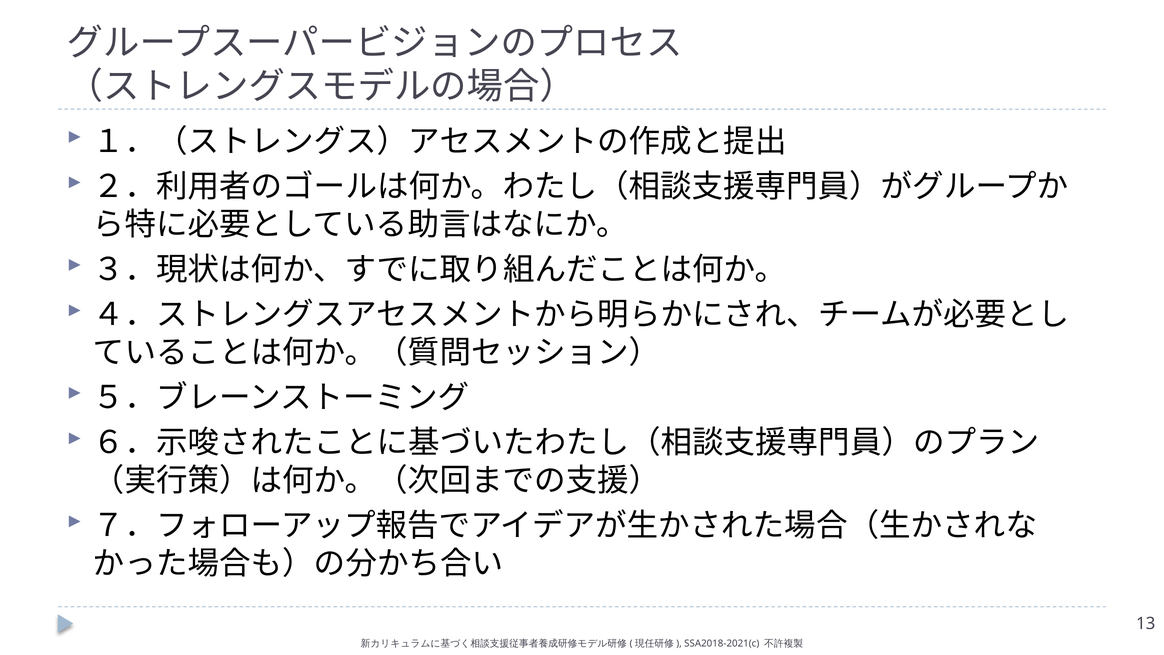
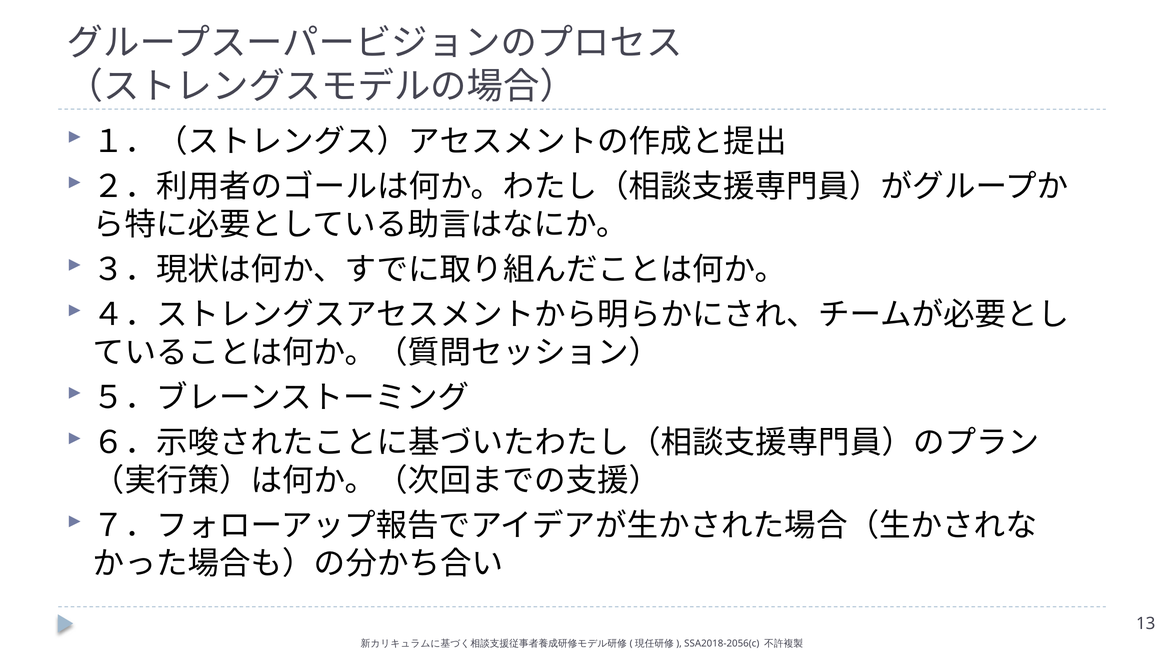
SSA2018-2021(c: SSA2018-2021(c -> SSA2018-2056(c (722, 643)
